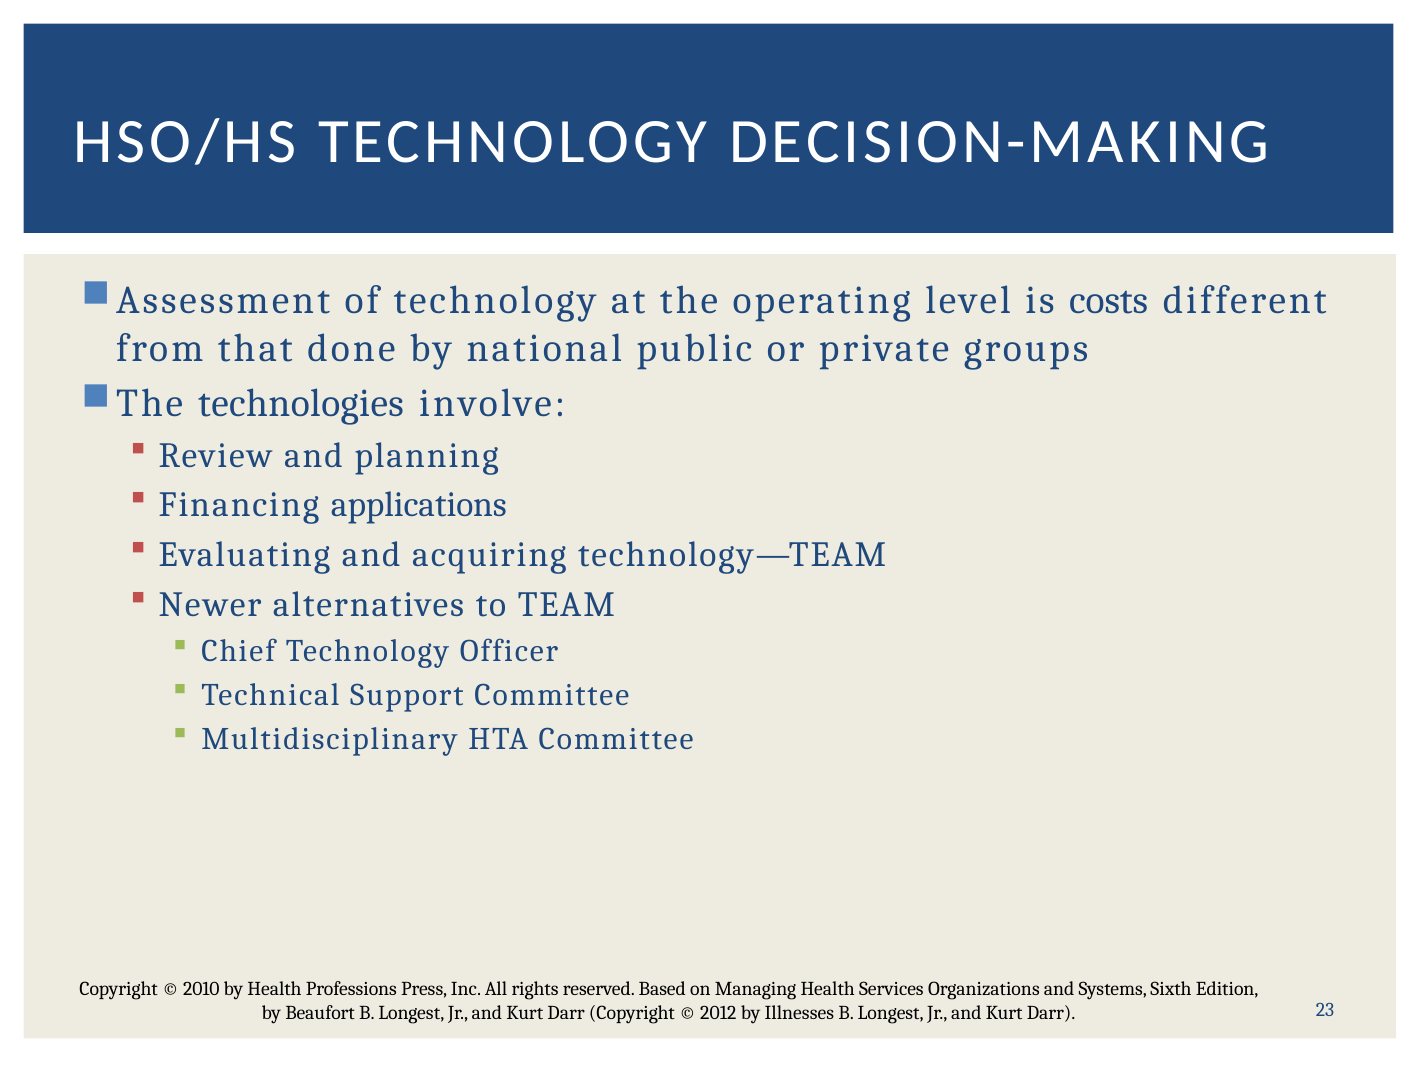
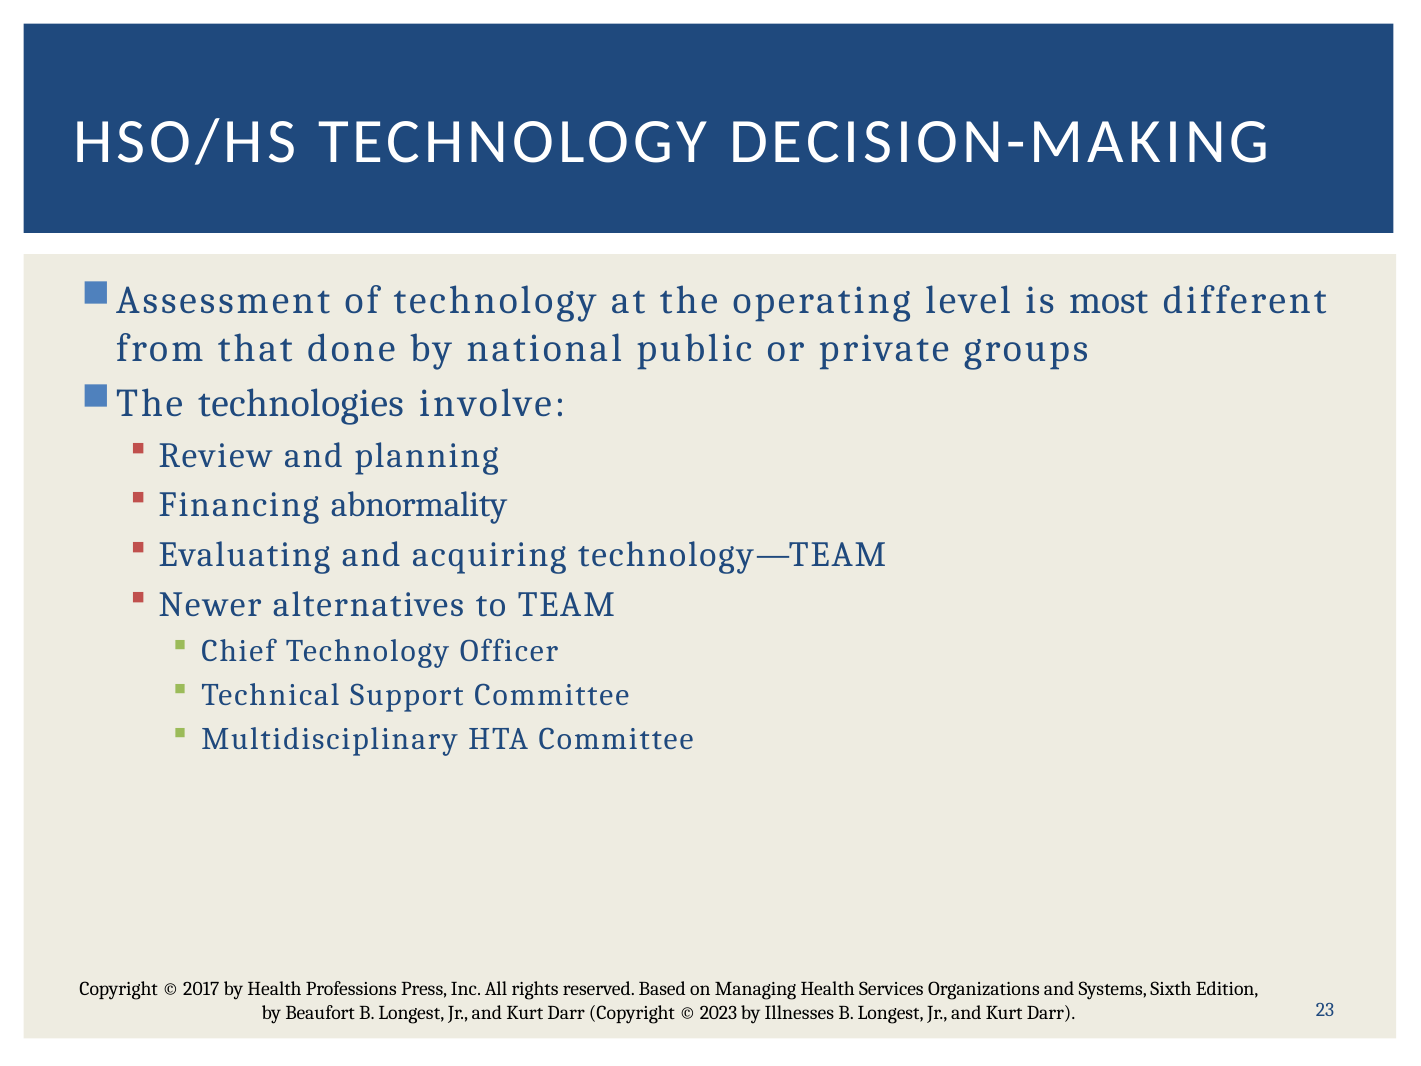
costs: costs -> most (1109, 301)
applications: applications -> abnormality (419, 505)
2010: 2010 -> 2017 (201, 989)
2012: 2012 -> 2023 (719, 1013)
